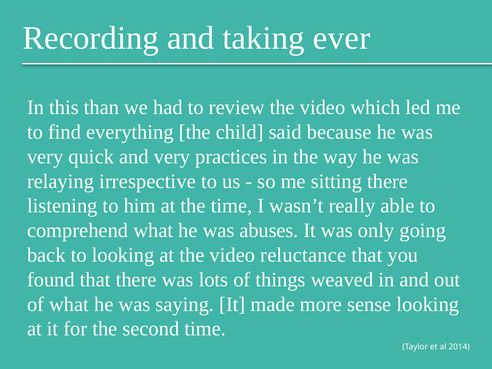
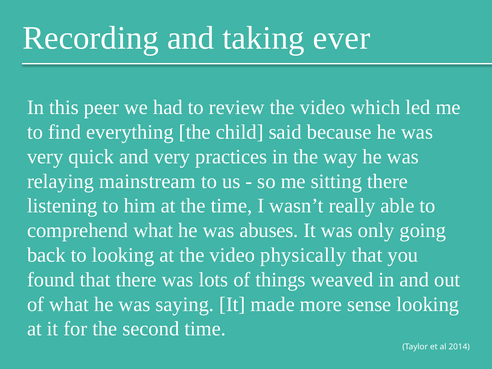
than: than -> peer (101, 108)
irrespective: irrespective -> mainstream (148, 181)
reluctance: reluctance -> physically (303, 255)
